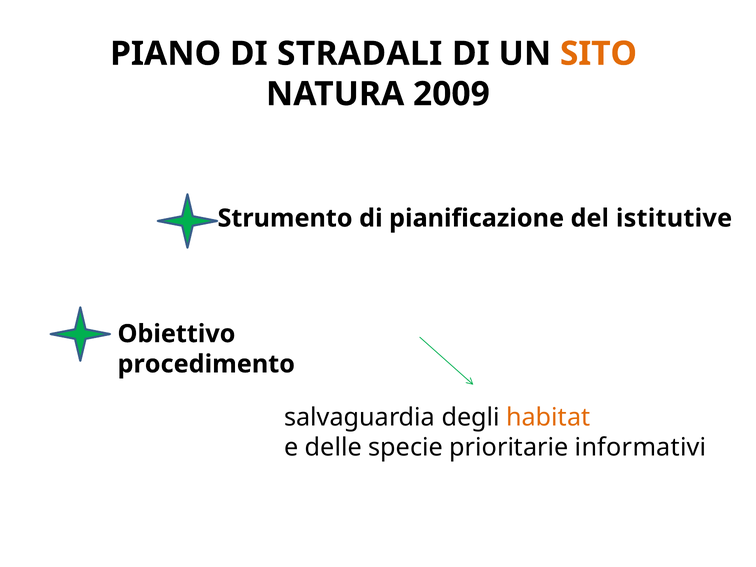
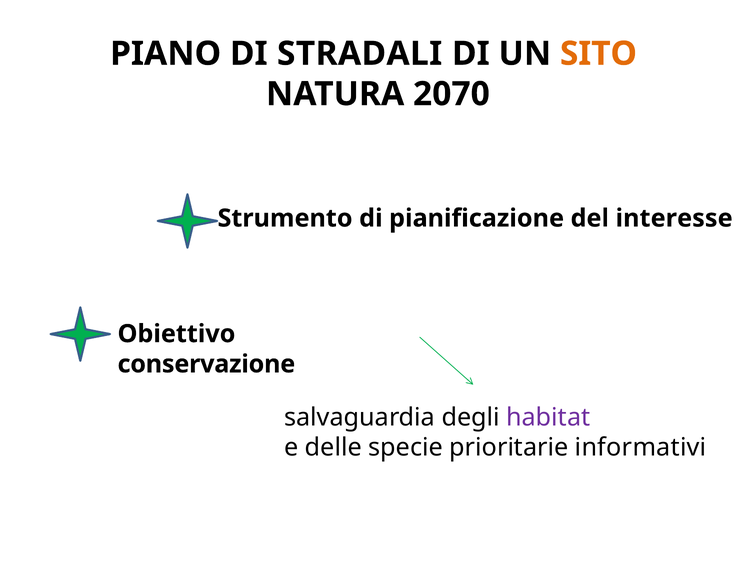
2009: 2009 -> 2070 (451, 94)
istitutive: istitutive -> interesse (674, 218)
procedimento: procedimento -> conservazione (206, 364)
habitat colour: orange -> purple (548, 417)
